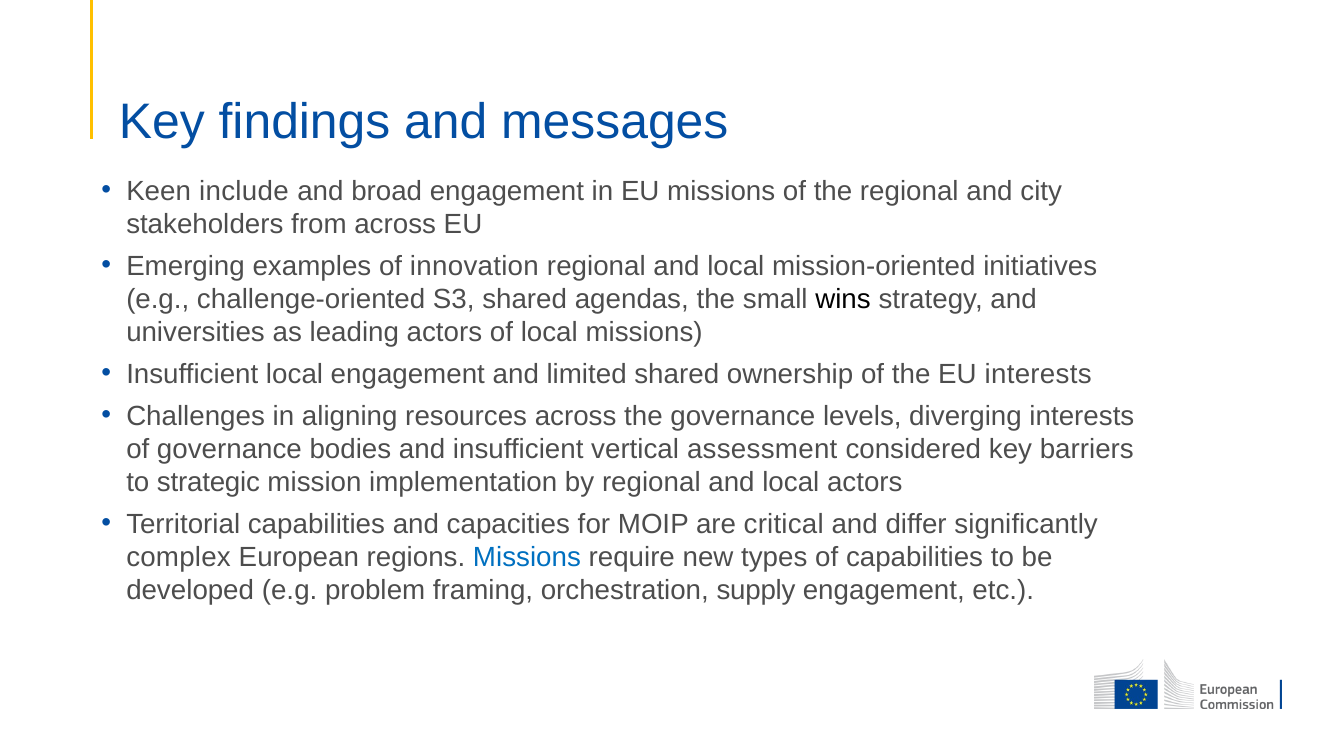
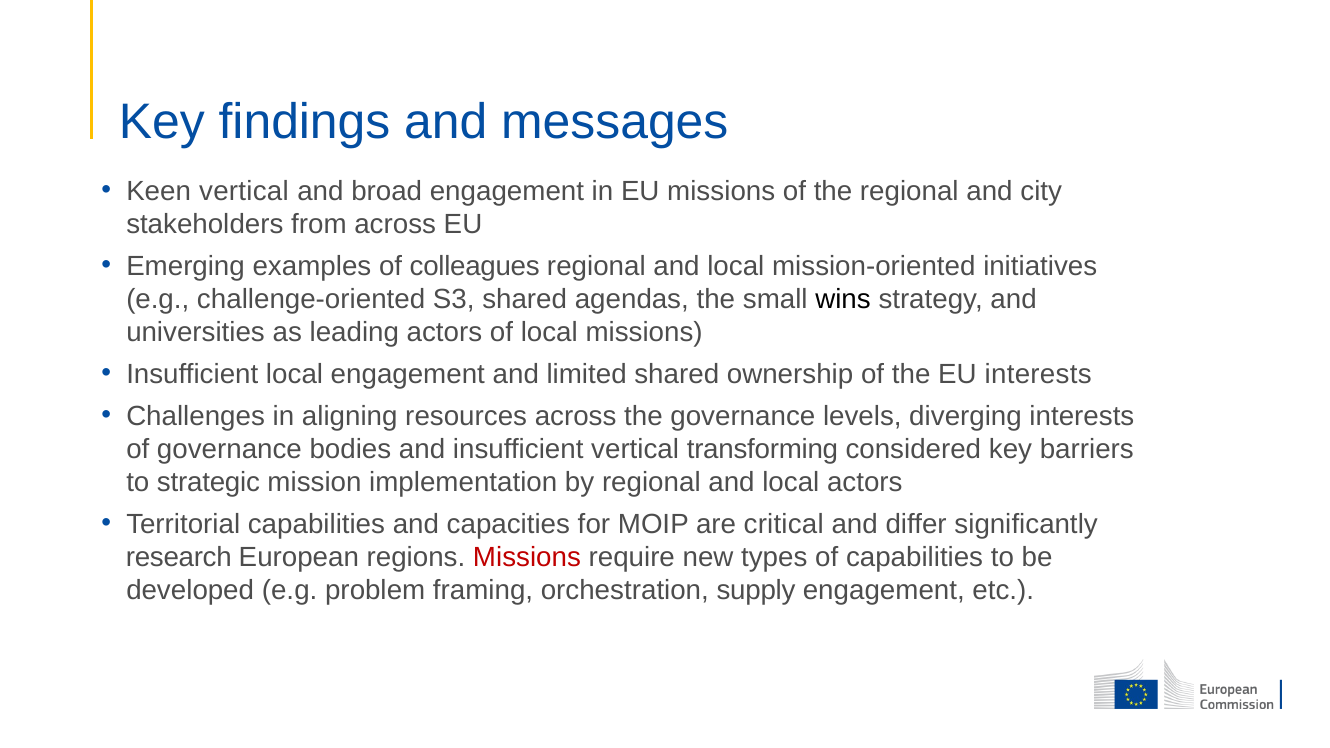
Keen include: include -> vertical (244, 191)
innovation: innovation -> colleagues (475, 266)
assessment: assessment -> transforming (762, 449)
complex: complex -> research (179, 557)
Missions colour: blue -> red (527, 557)
